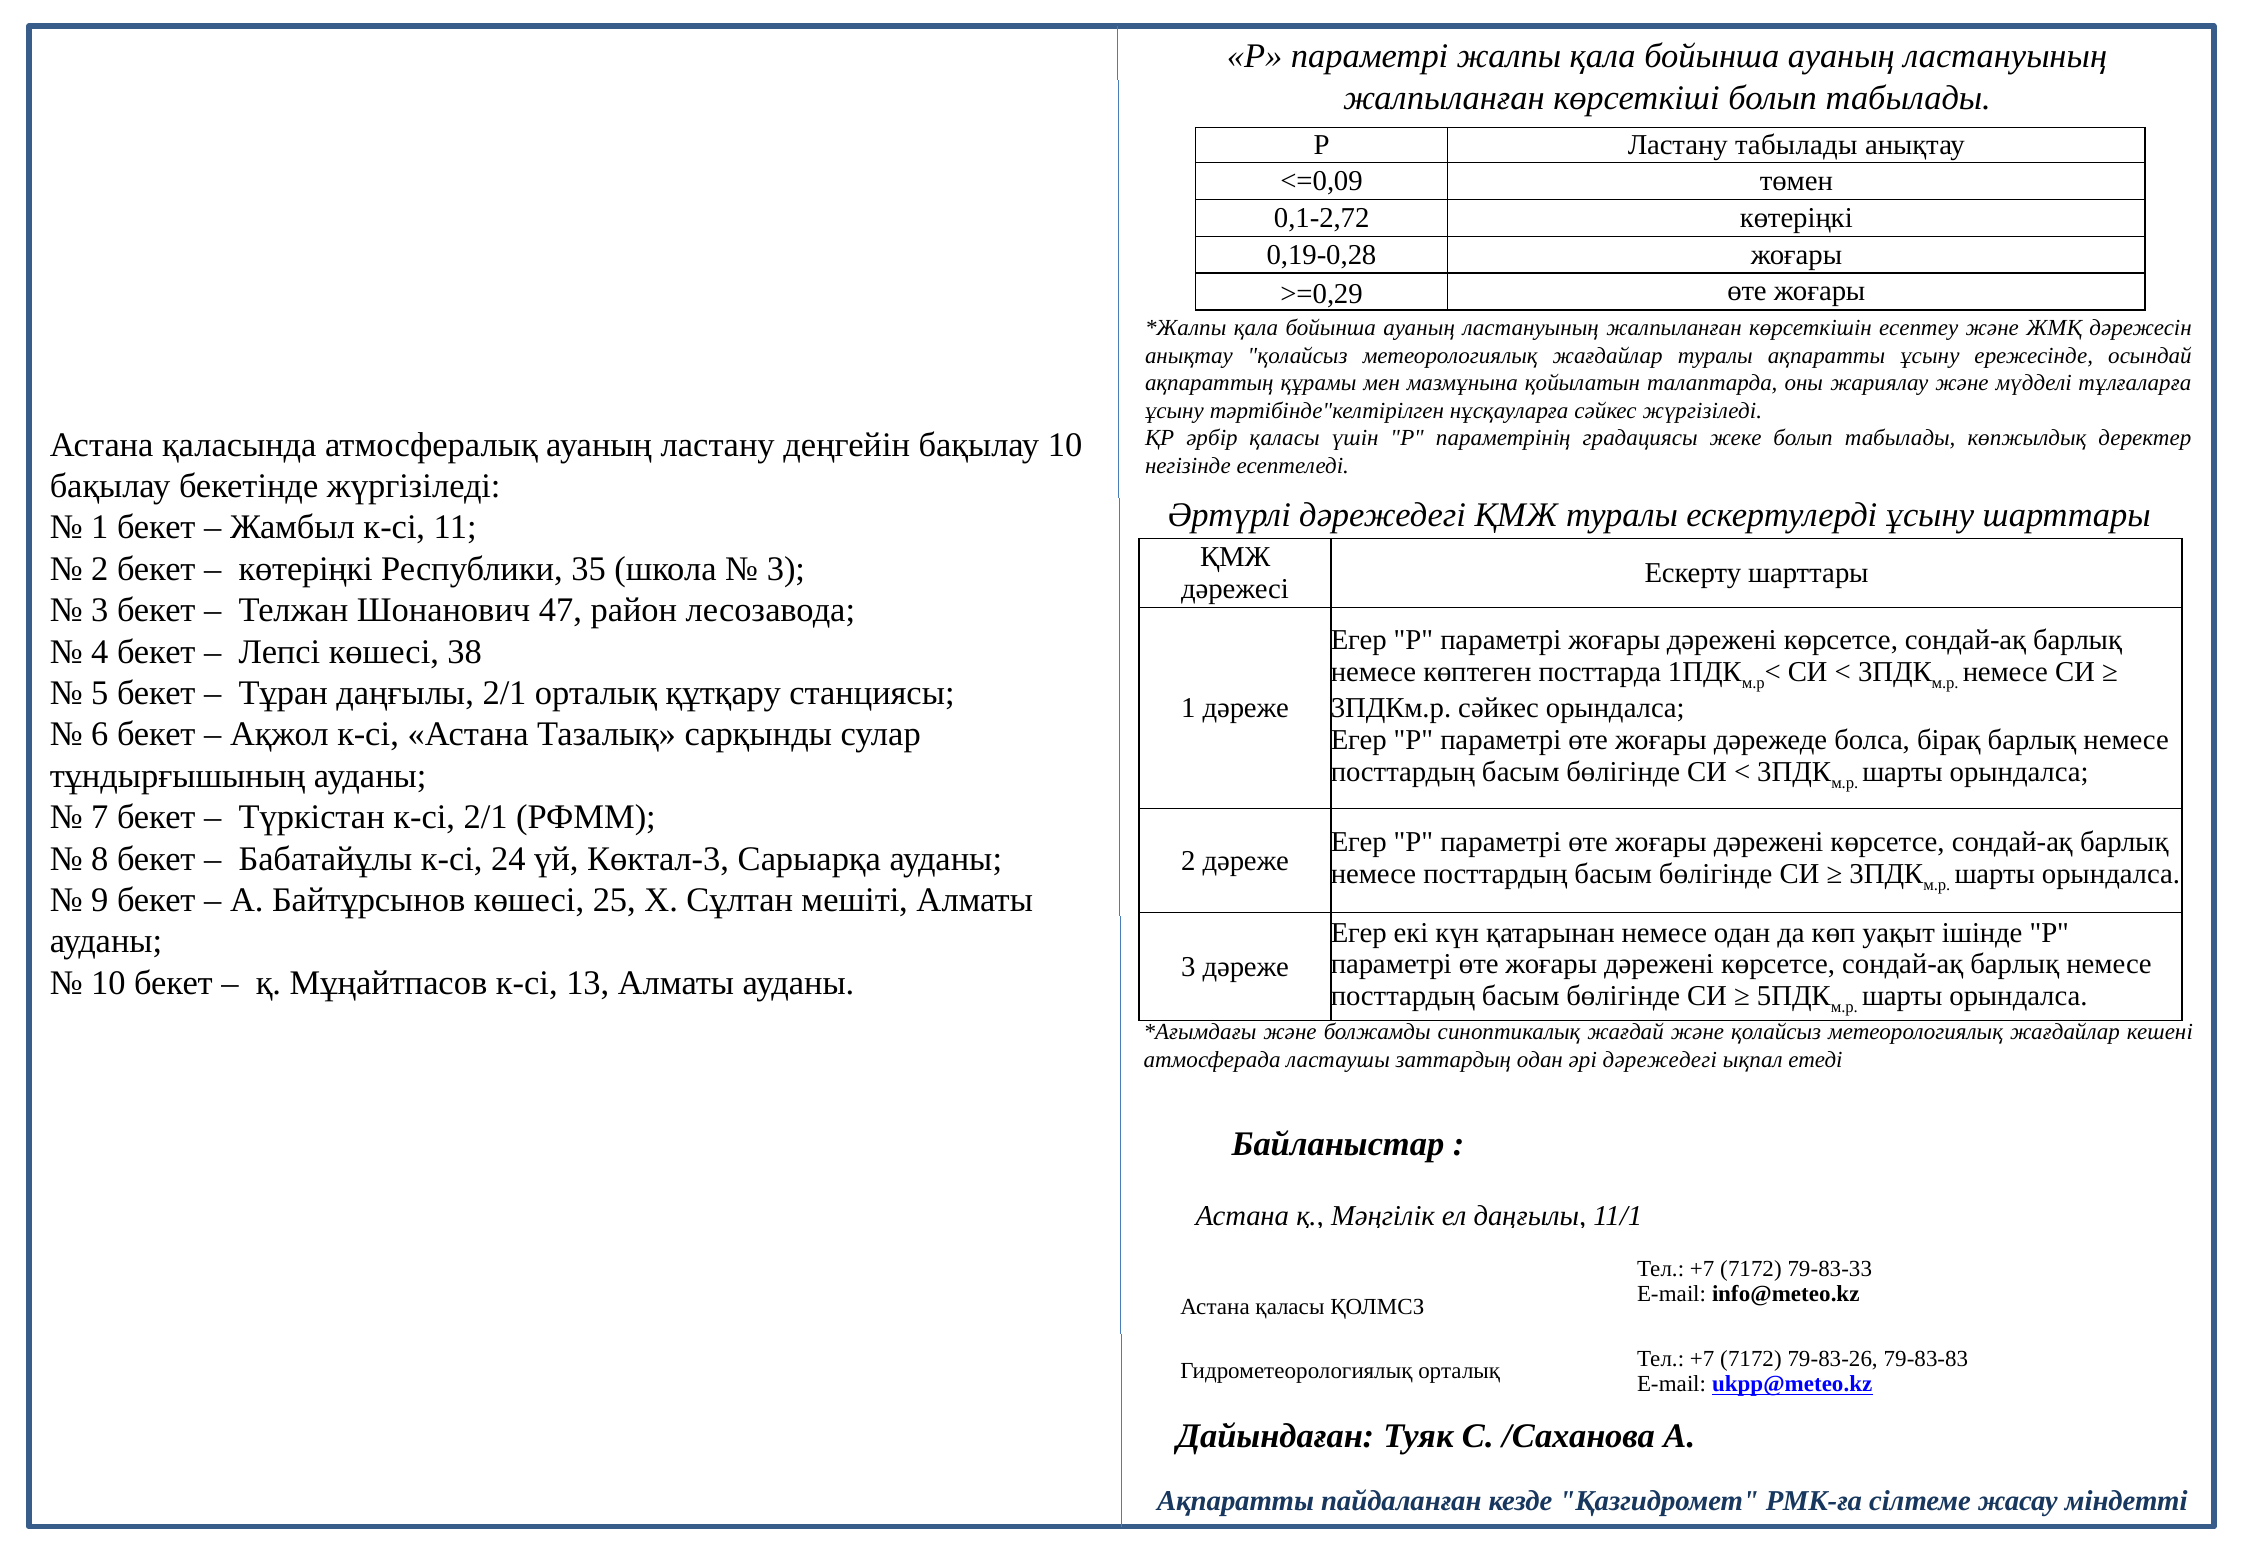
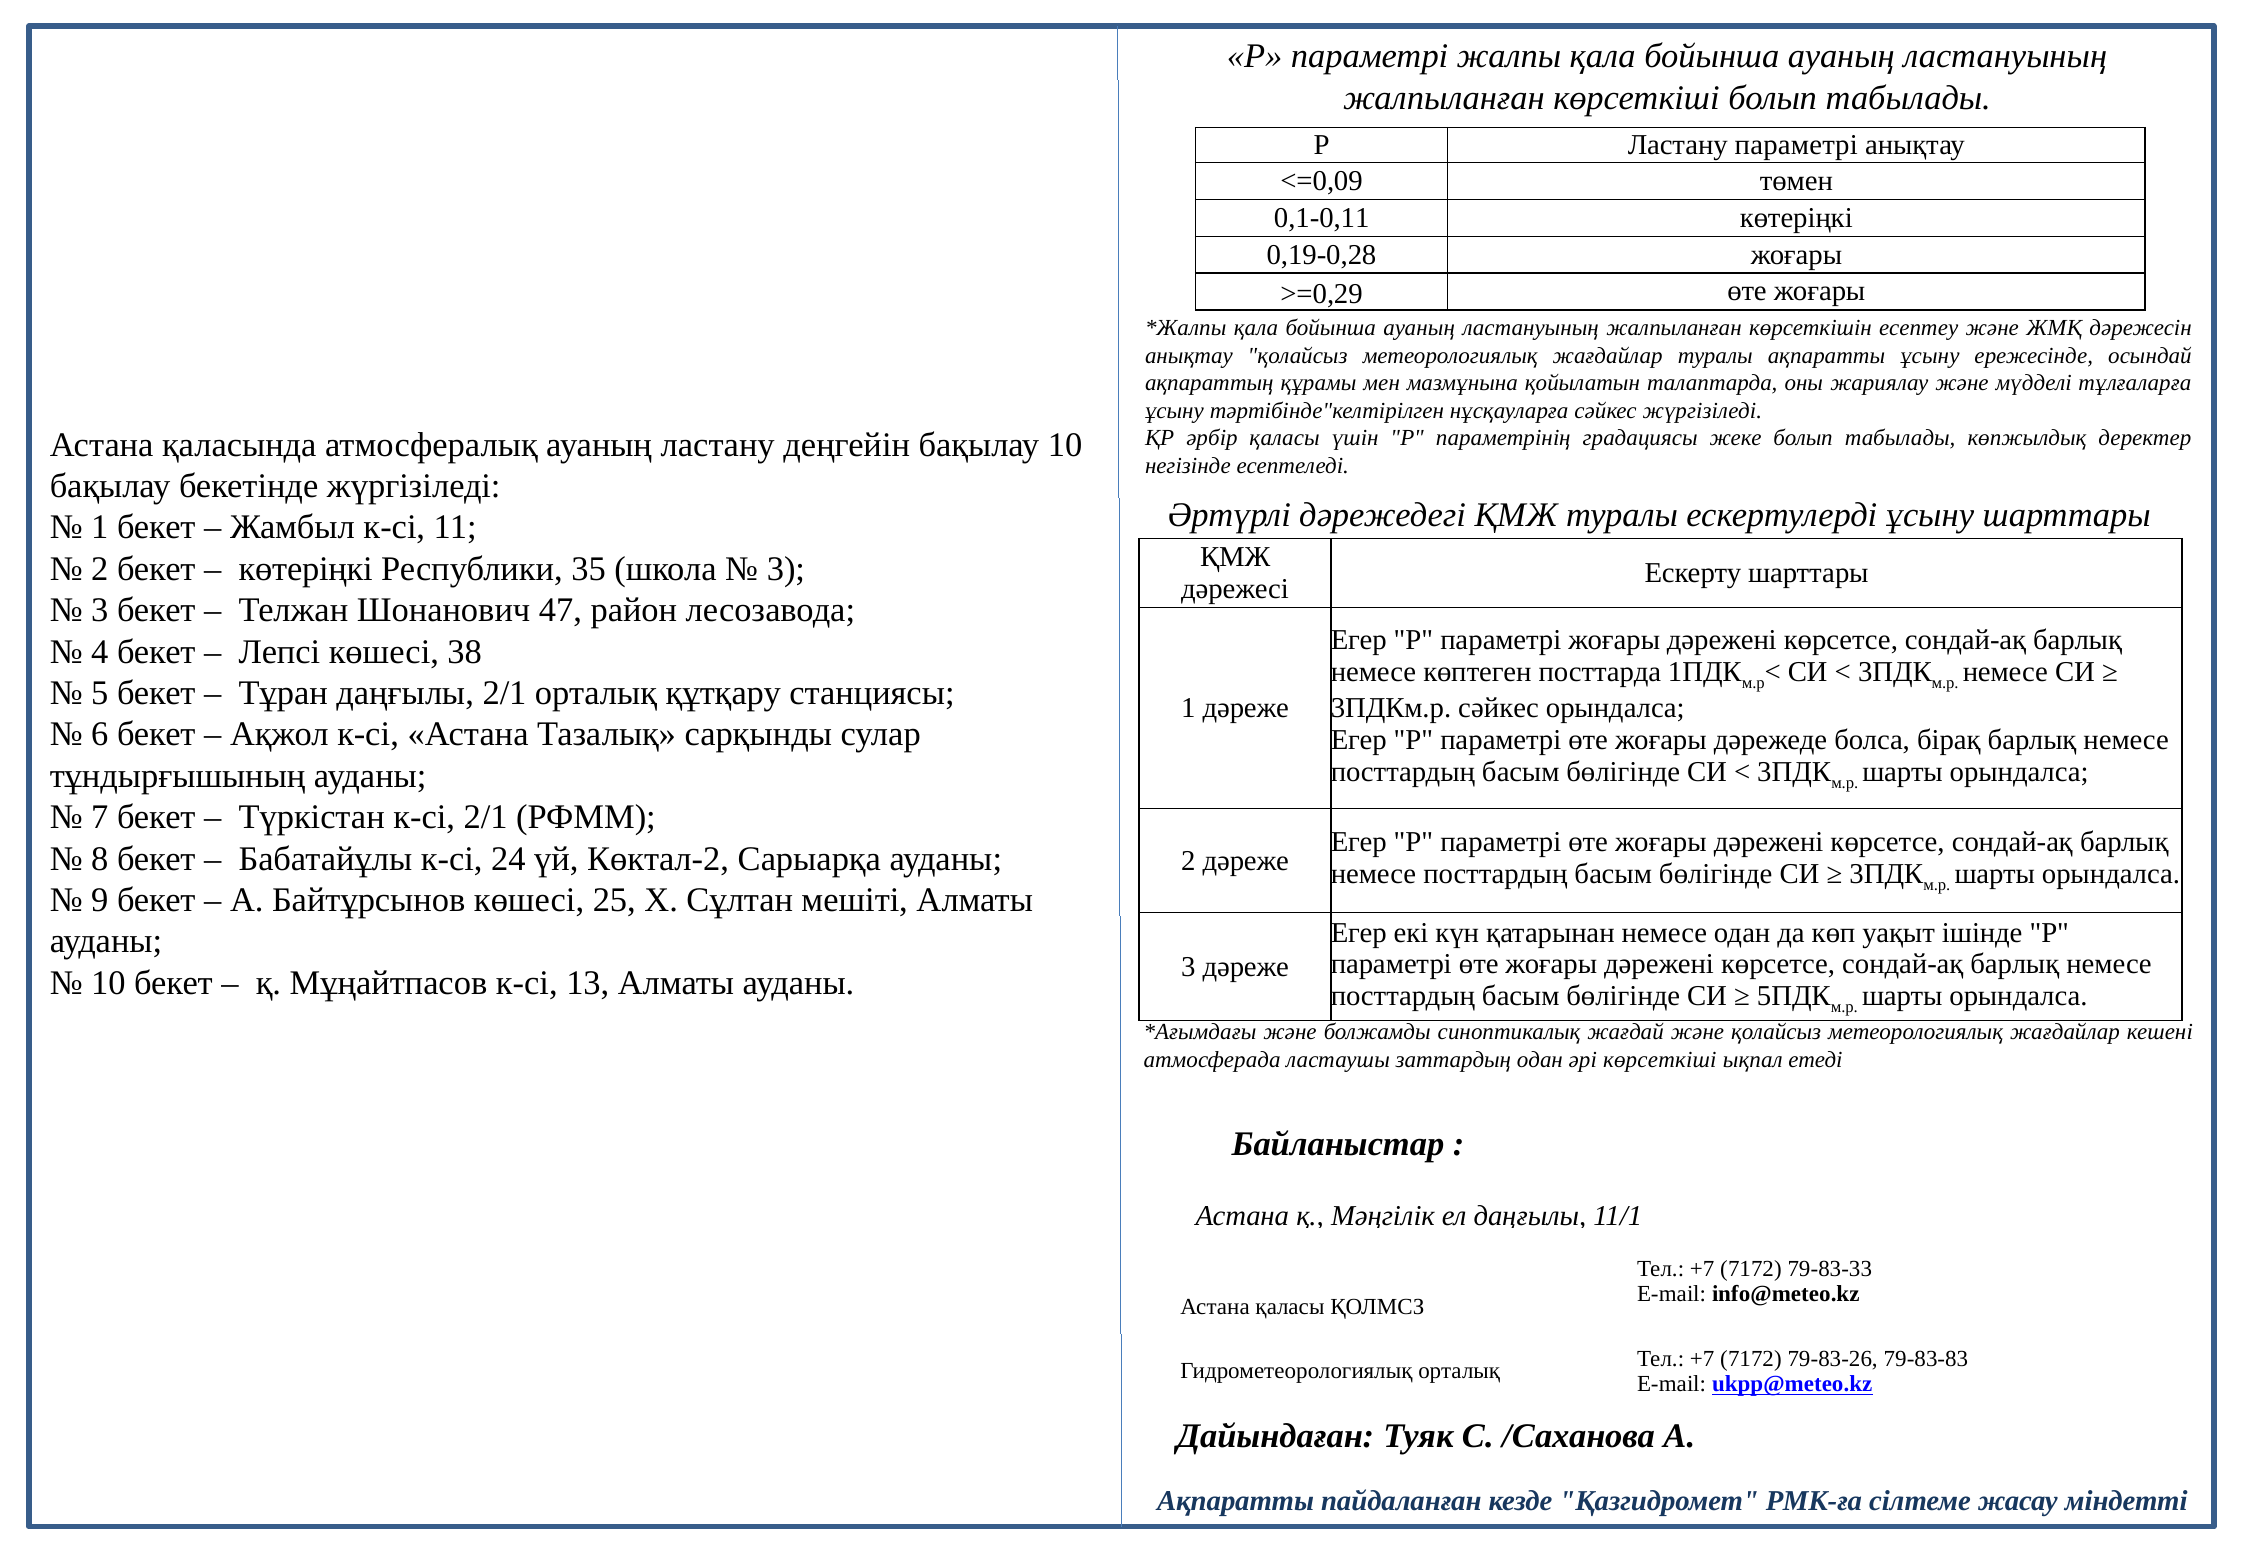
Ластану табылады: табылады -> параметрі (1796, 145)
0,1-2,72: 0,1-2,72 -> 0,1-0,11 (1322, 218)
Көктал-3: Көктал-3 -> Көктал-2 (658, 859)
әрі дәрежедегі: дәрежедегі -> көрсеткіші (1660, 1060)
